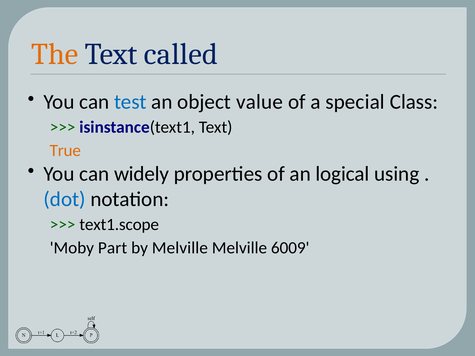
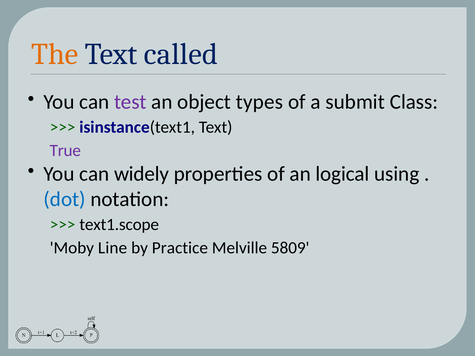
test colour: blue -> purple (130, 102)
value: value -> types (259, 102)
special: special -> submit (355, 102)
True colour: orange -> purple (65, 151)
Part: Part -> Line (113, 248)
by Melville: Melville -> Practice (180, 248)
6009: 6009 -> 5809 (290, 248)
